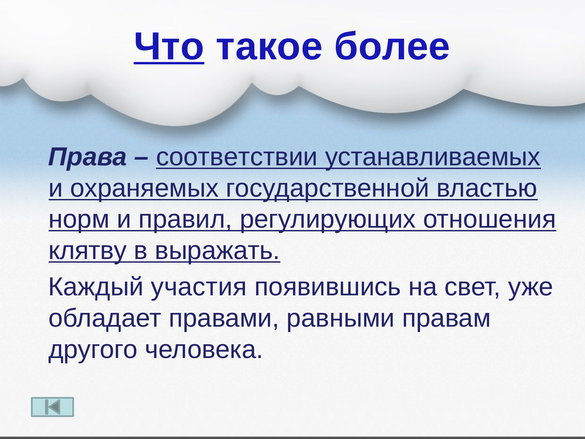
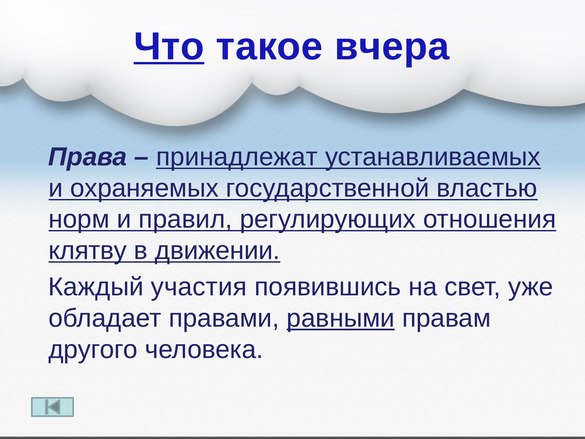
более: более -> вчера (392, 46)
соответствии: соответствии -> принадлежат (237, 157)
выражать: выражать -> движении (218, 250)
равными underline: none -> present (341, 318)
